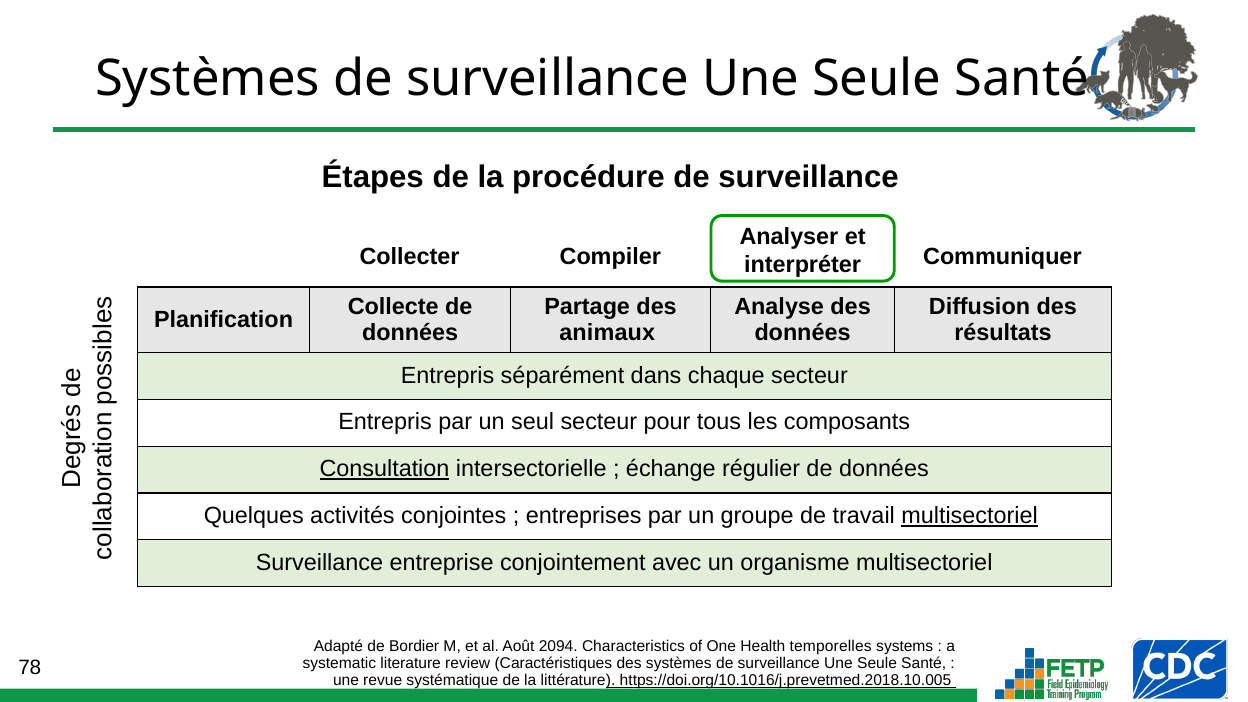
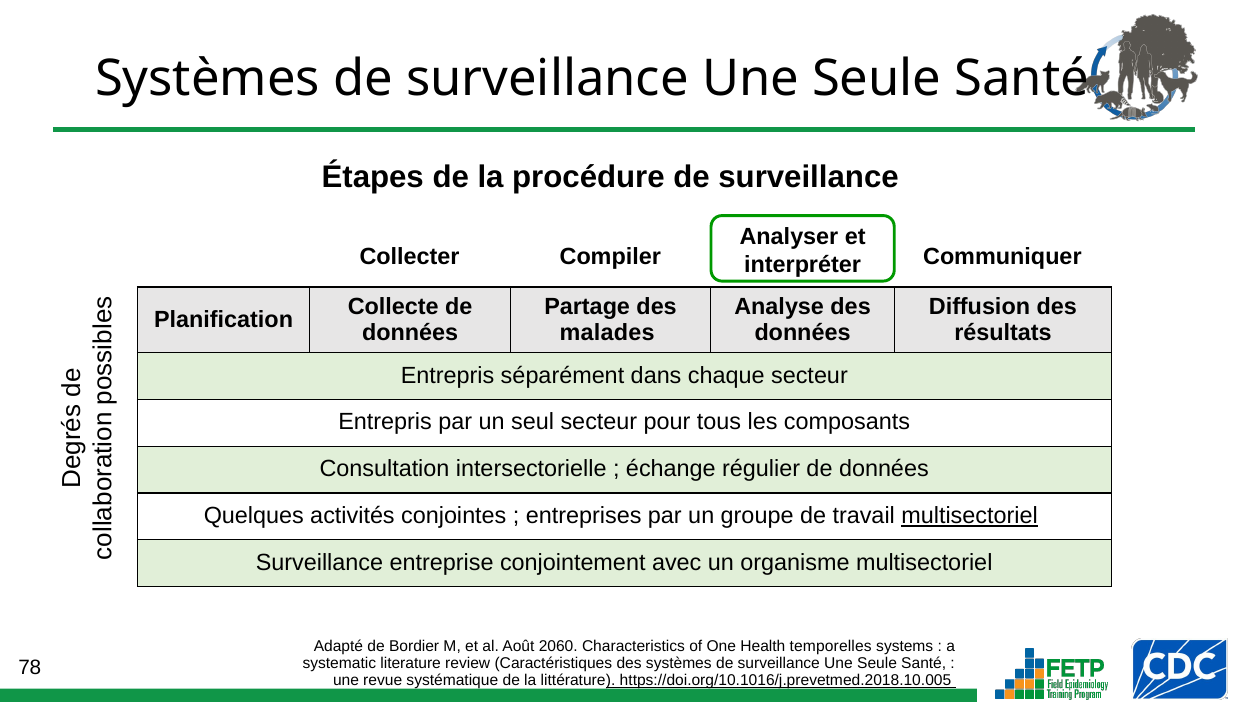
animaux: animaux -> malades (607, 333)
Consultation underline: present -> none (384, 469)
2094: 2094 -> 2060 (558, 647)
